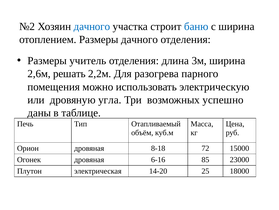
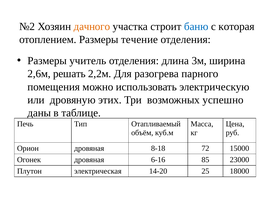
дачного colour: blue -> orange (92, 26)
с ширина: ширина -> которая (237, 26)
Размеры дачного: дачного -> течение (140, 39)
угла: угла -> этих (110, 100)
